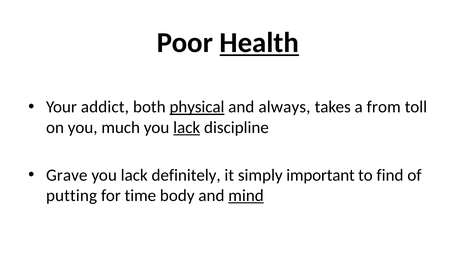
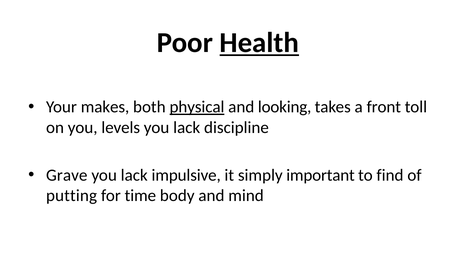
addict: addict -> makes (105, 107)
always: always -> looking (285, 107)
from: from -> front (384, 107)
much: much -> levels (121, 128)
lack underline: present -> none (187, 128)
definitely: definitely -> impulsive (186, 176)
mind underline: present -> none (246, 196)
